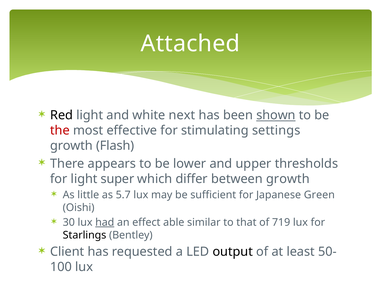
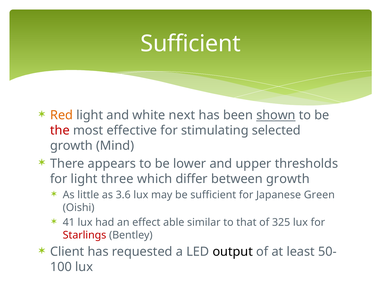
Attached: Attached -> Sufficient (191, 44)
Red colour: black -> orange (62, 115)
settings: settings -> selected (276, 130)
Flash: Flash -> Mind (115, 146)
super: super -> three (117, 179)
5.7: 5.7 -> 3.6 (123, 195)
30: 30 -> 41 (69, 222)
had underline: present -> none (105, 222)
719: 719 -> 325 (281, 222)
Starlings colour: black -> red (85, 235)
